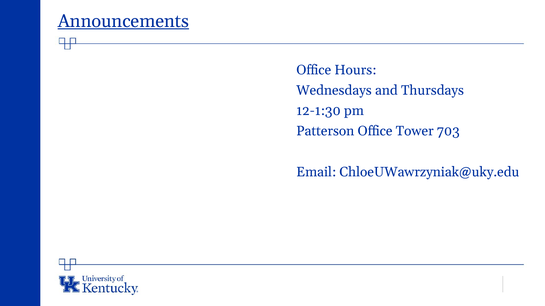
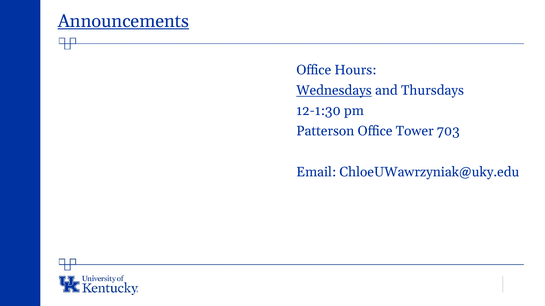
Wednesdays underline: none -> present (334, 91)
